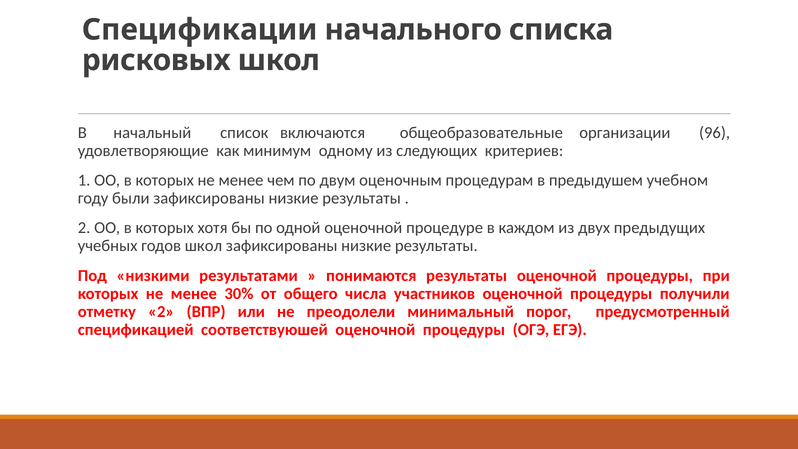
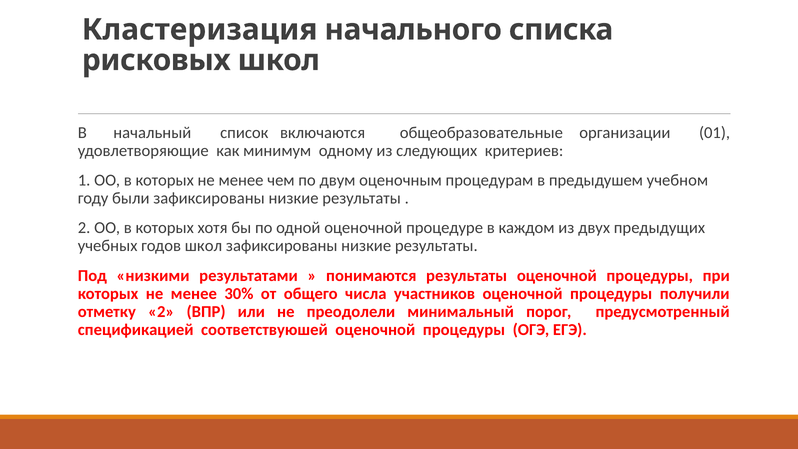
Спецификации: Спецификации -> Кластеризация (200, 30)
96: 96 -> 01 (715, 133)
